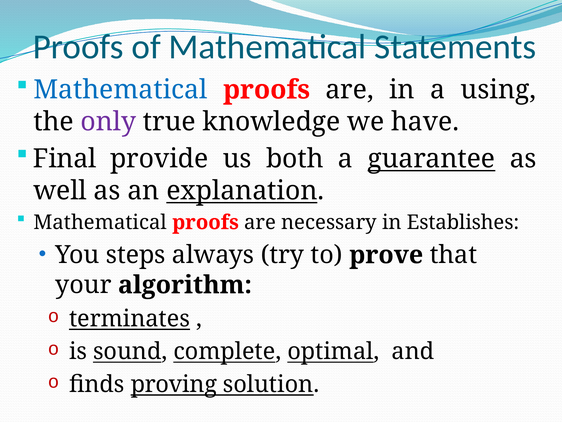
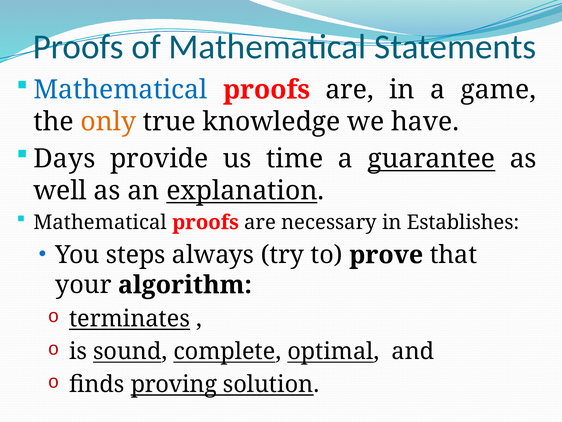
using: using -> game (498, 90)
only colour: purple -> orange (108, 121)
Final: Final -> Days (64, 159)
both: both -> time (295, 159)
